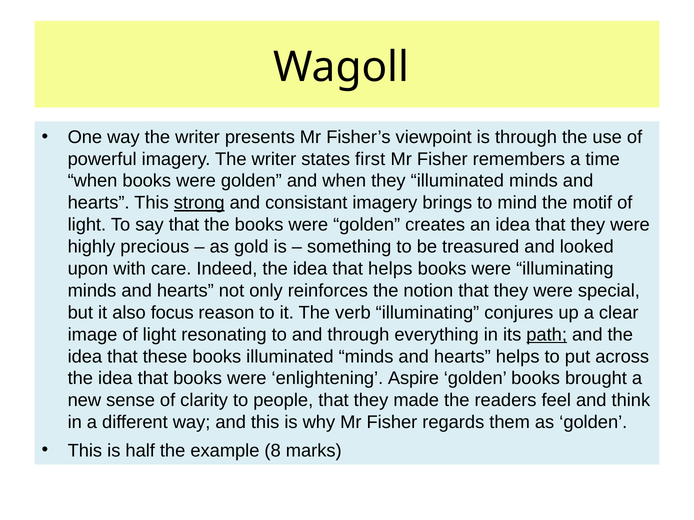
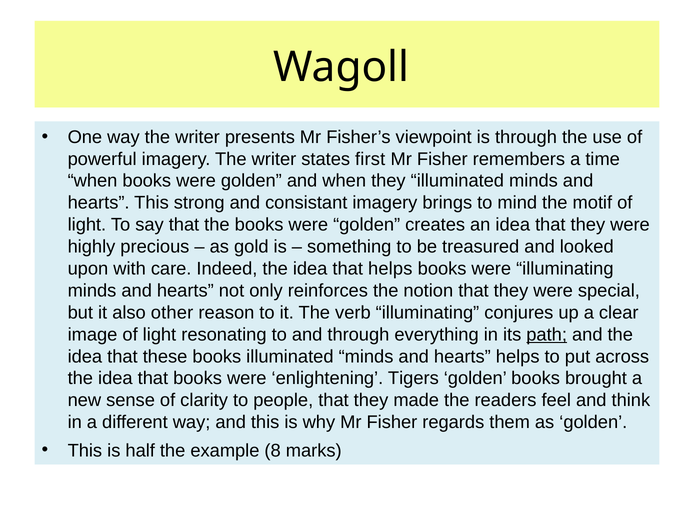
strong underline: present -> none (199, 203)
focus: focus -> other (172, 313)
Aspire: Aspire -> Tigers (413, 379)
